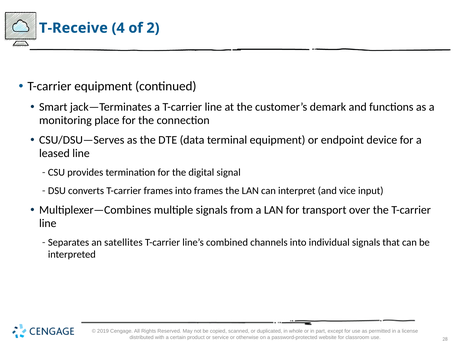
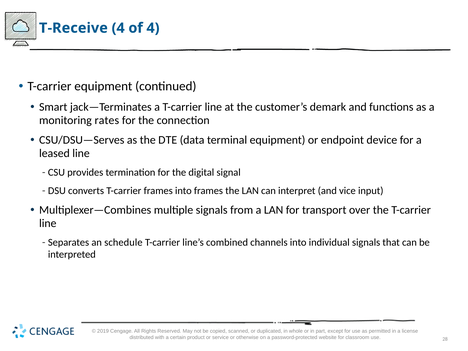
of 2: 2 -> 4 (153, 28)
place: place -> rates (107, 120)
satellites: satellites -> schedule (123, 242)
